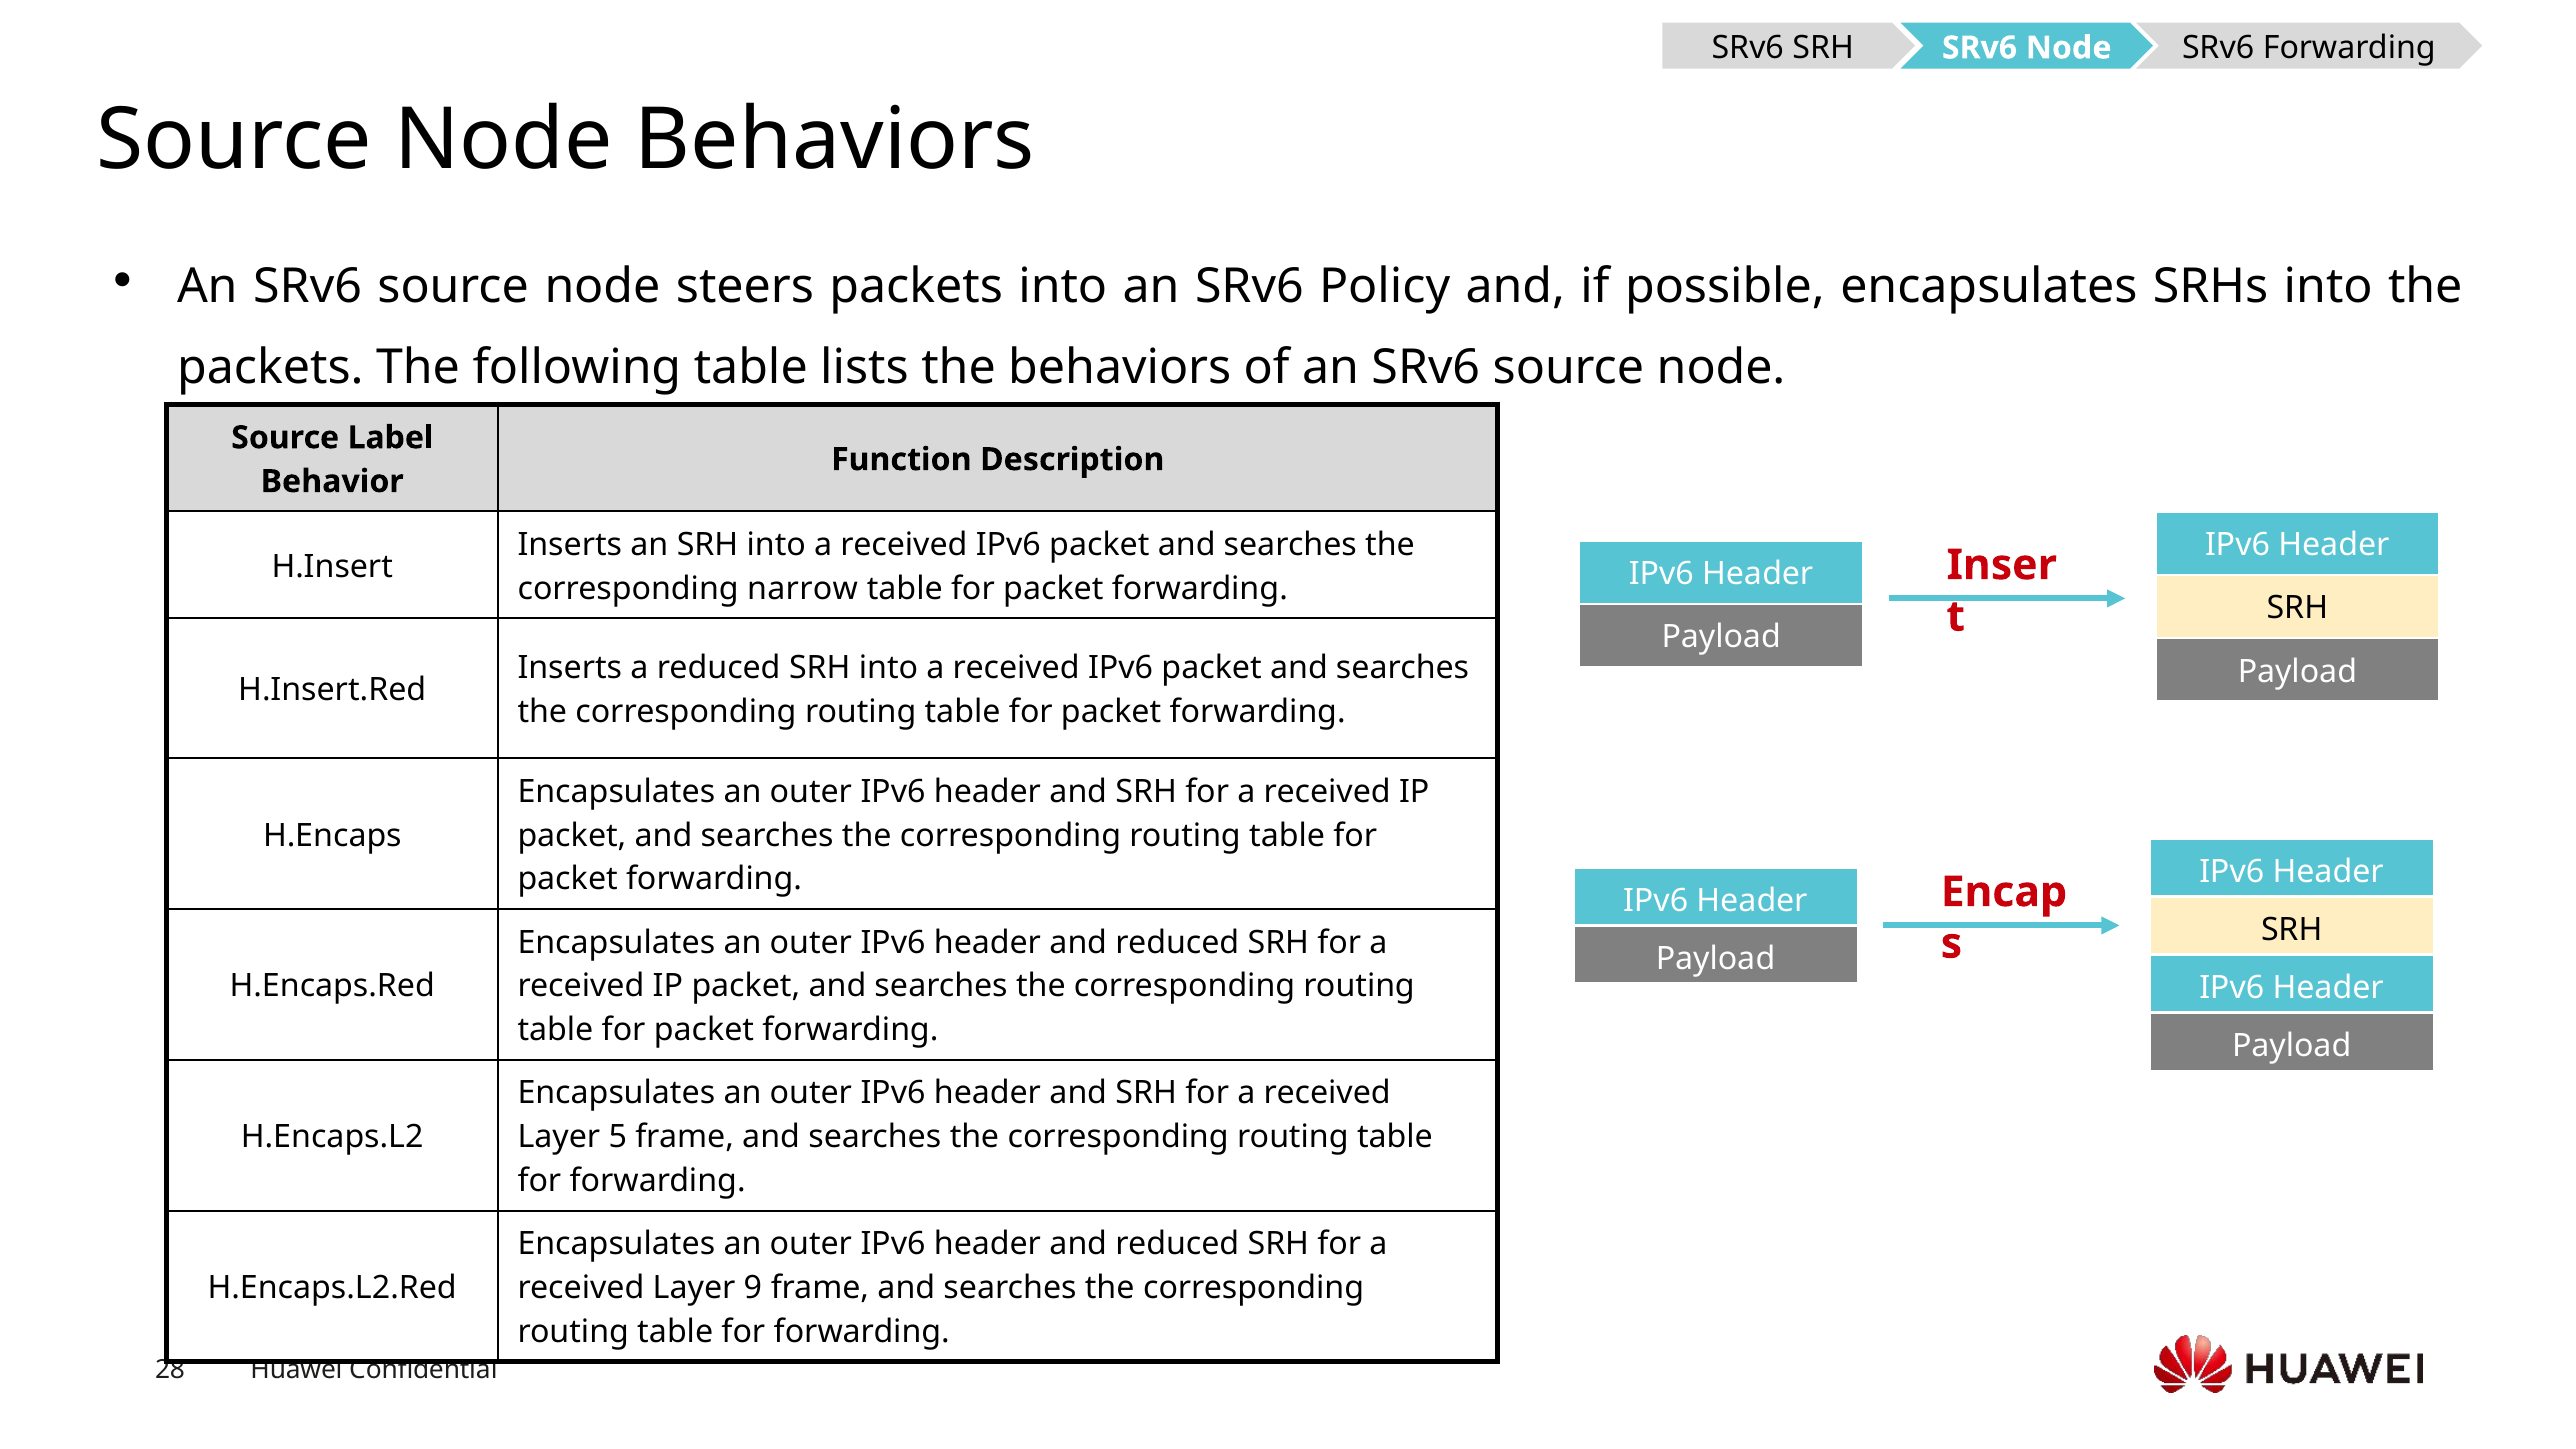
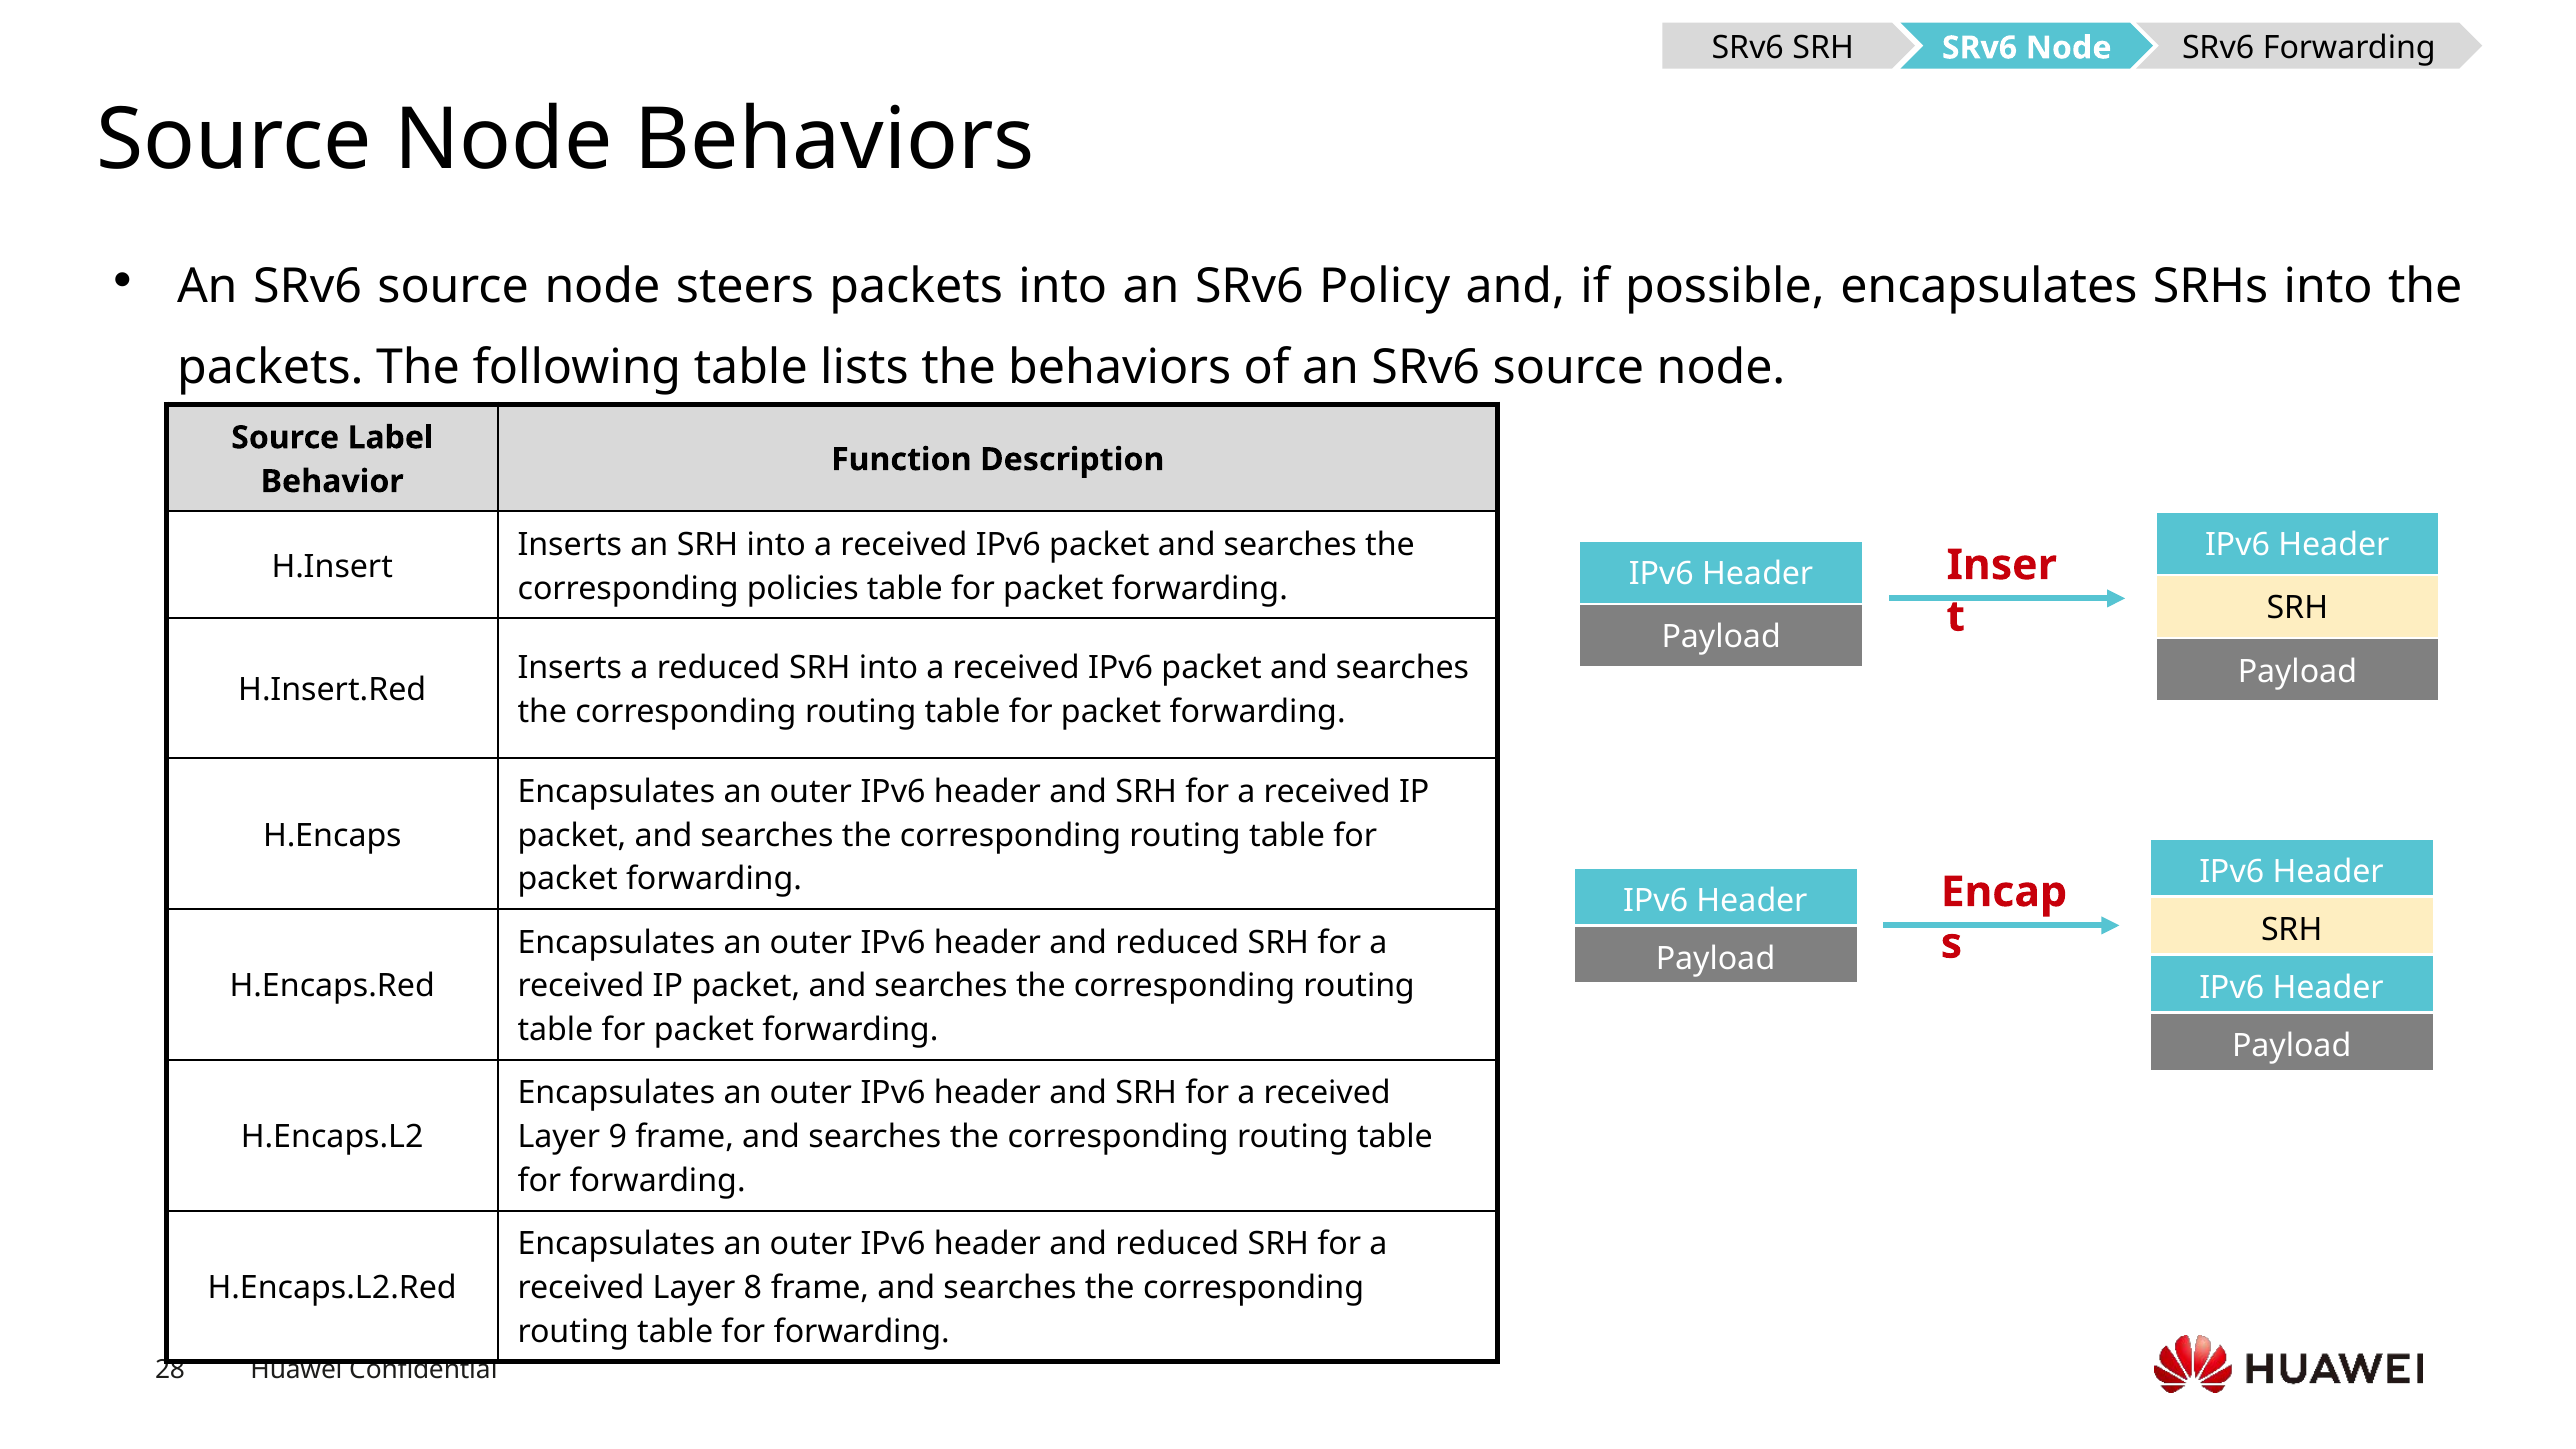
narrow: narrow -> policies (803, 589)
5: 5 -> 9 (618, 1137)
9: 9 -> 8 (753, 1288)
